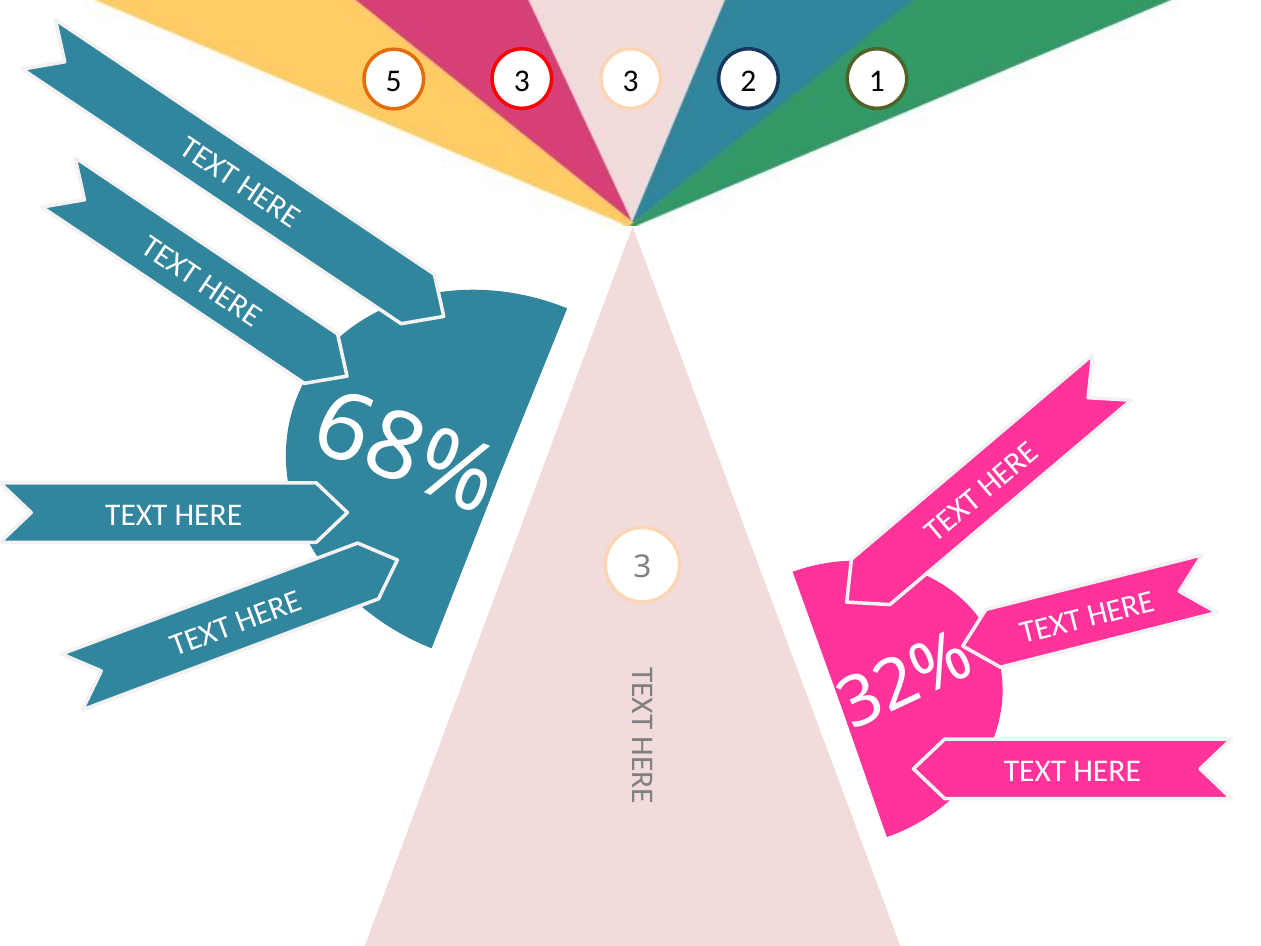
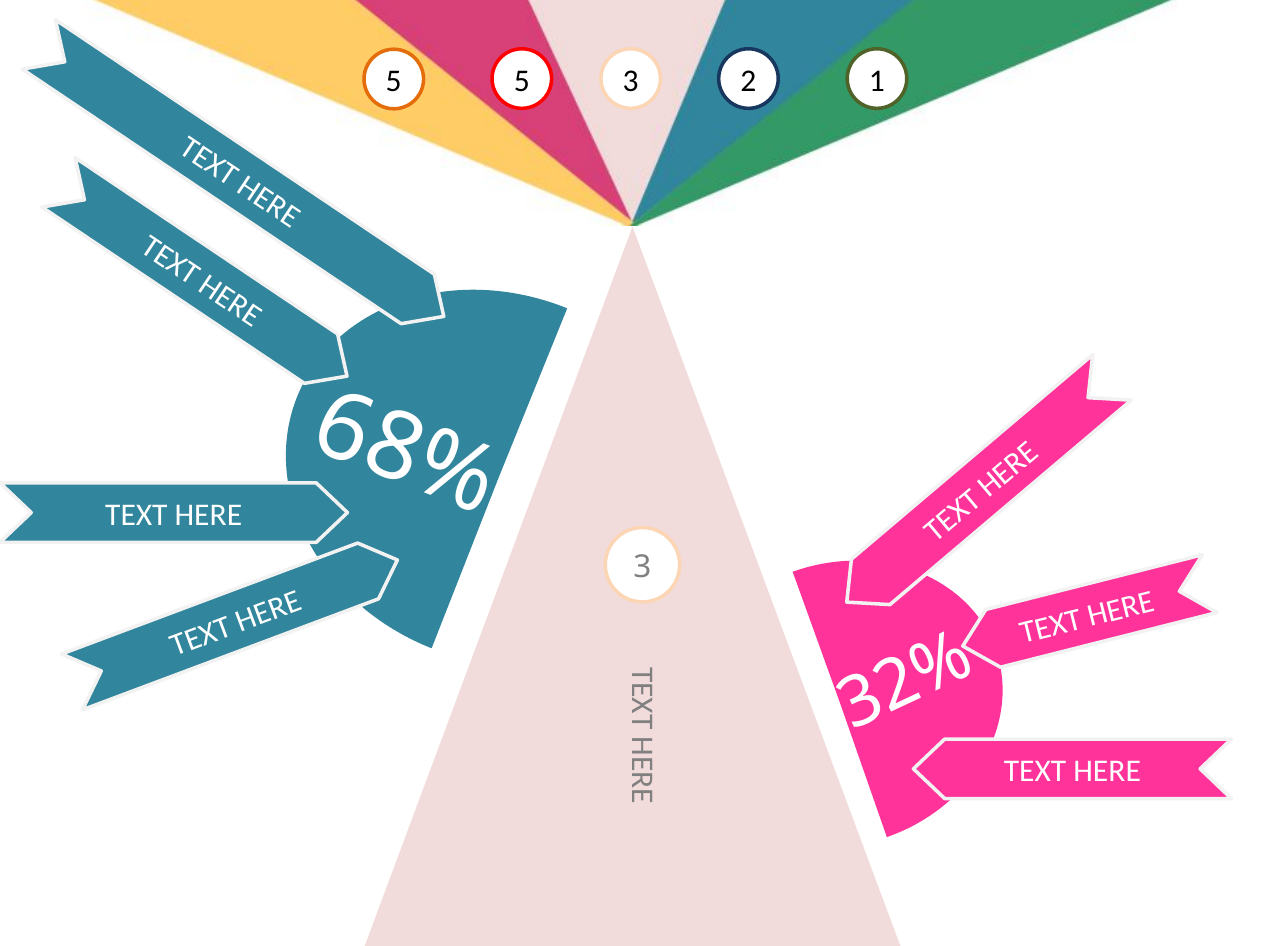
5 3: 3 -> 5 (522, 81)
